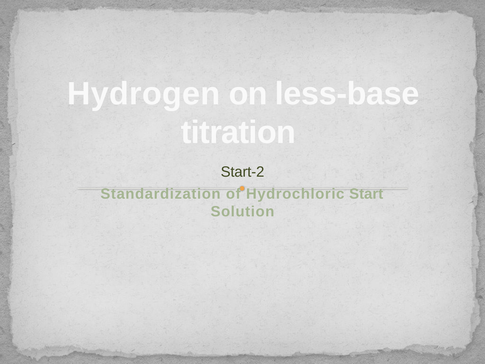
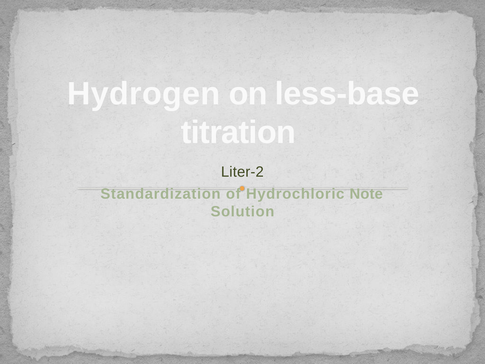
Start-2: Start-2 -> Liter-2 (242, 172)
Start: Start -> Note (366, 194)
